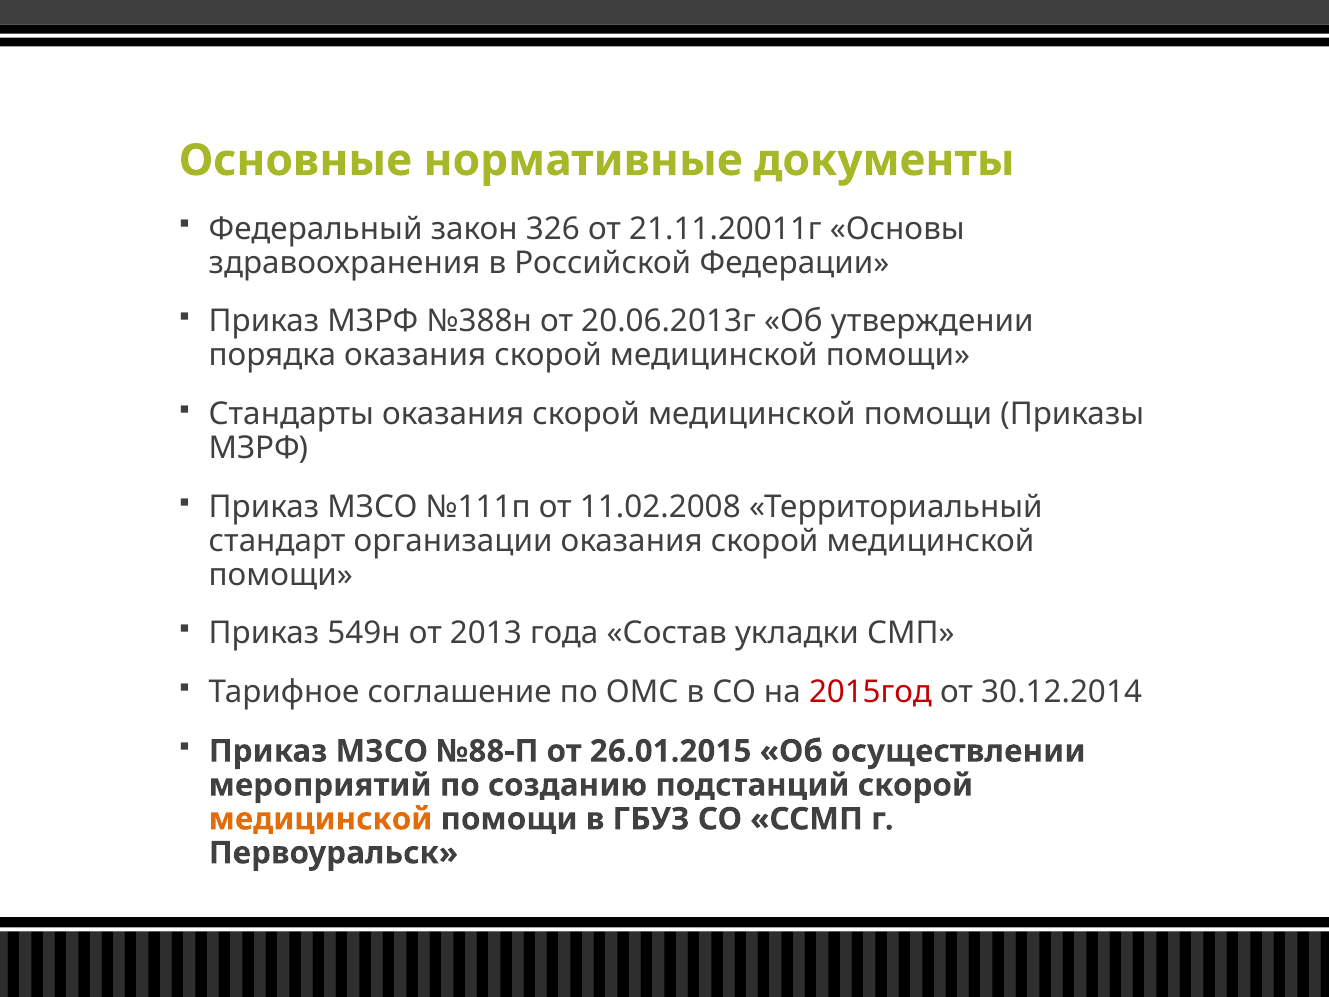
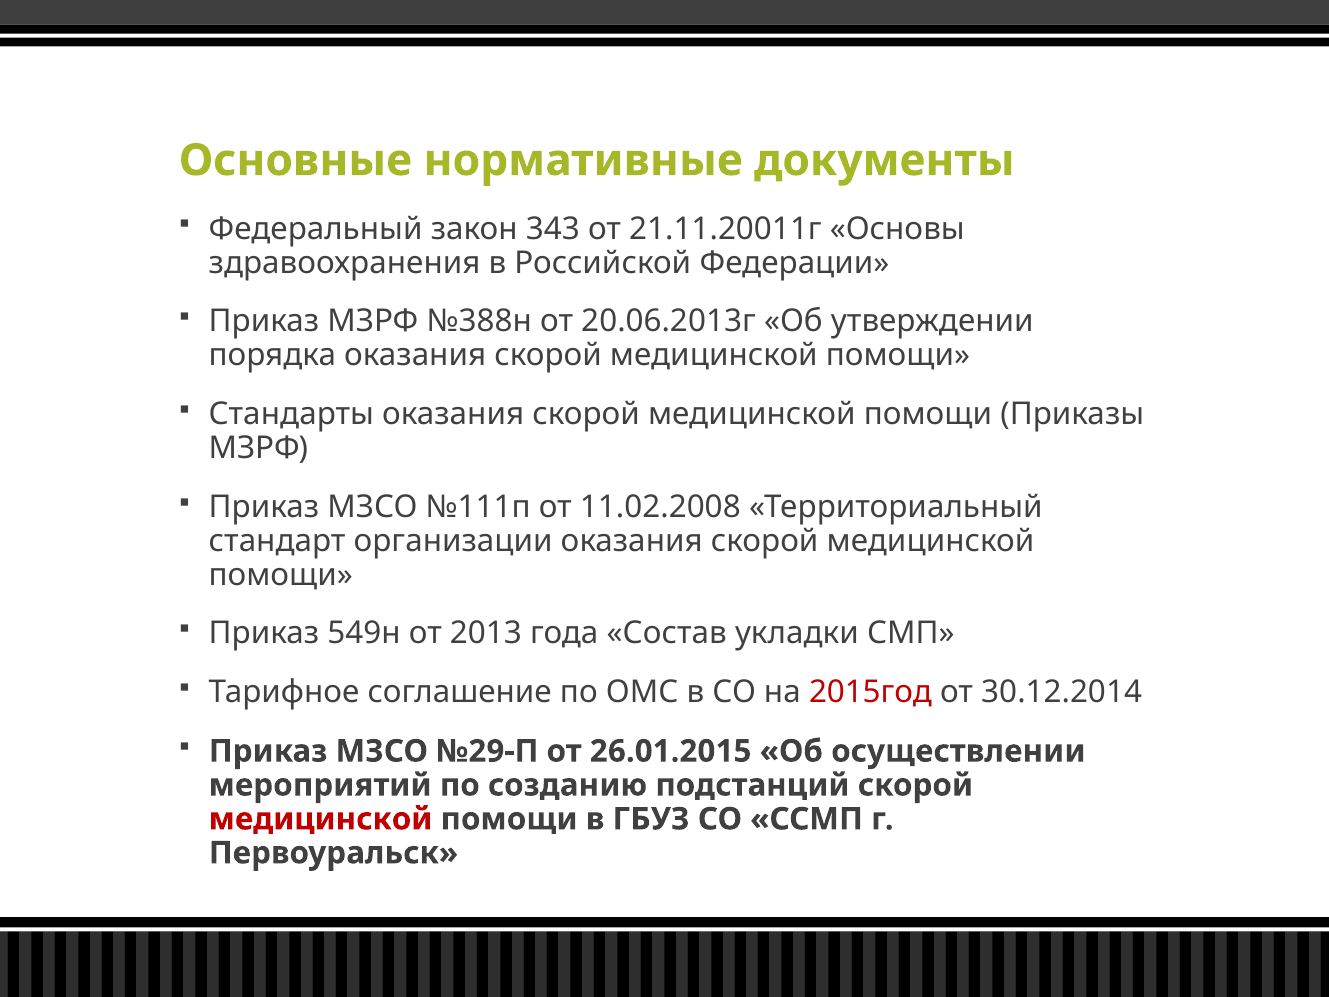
326: 326 -> 343 (553, 229)
№88-П: №88-П -> №29-П (487, 751)
медицинской colour: orange -> red (321, 819)
